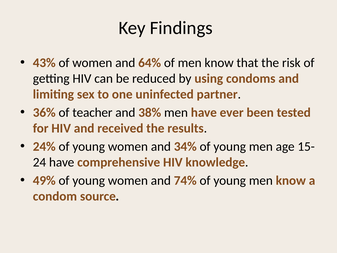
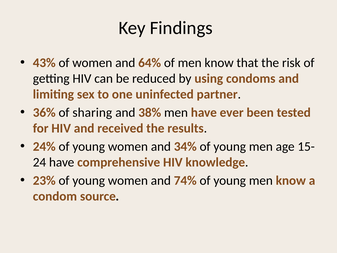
teacher: teacher -> sharing (92, 112)
49%: 49% -> 23% (44, 180)
